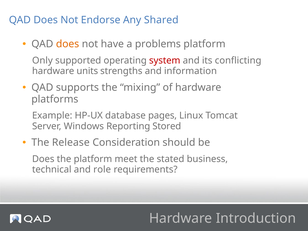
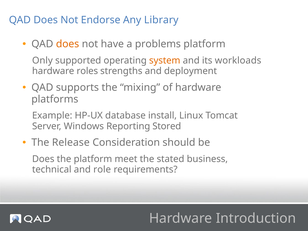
Shared: Shared -> Library (161, 20)
system colour: red -> orange (165, 60)
conflicting: conflicting -> workloads (238, 60)
units: units -> roles (87, 71)
information: information -> deployment (191, 71)
pages: pages -> install (162, 115)
